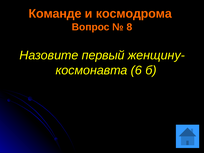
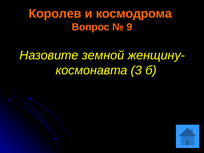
Команде: Команде -> Королев (55, 14)
8: 8 -> 9 (129, 27)
первый: первый -> земной (103, 55)
6: 6 -> 3 (136, 70)
